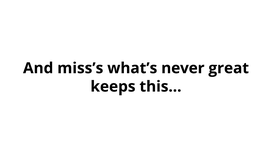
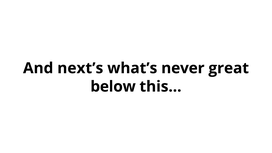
miss’s: miss’s -> next’s (80, 68)
keeps: keeps -> below (113, 87)
